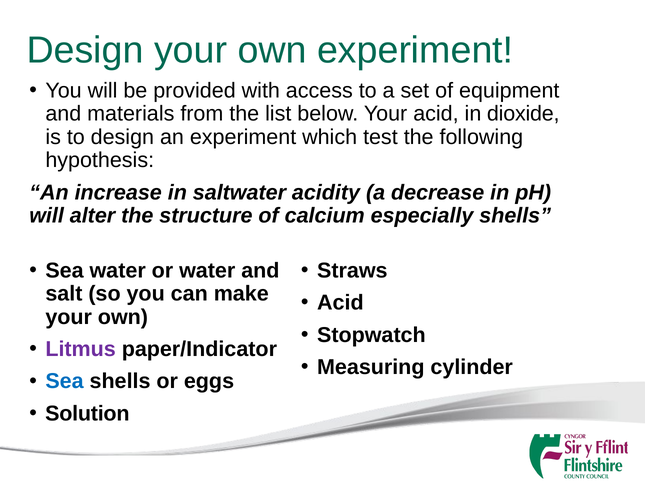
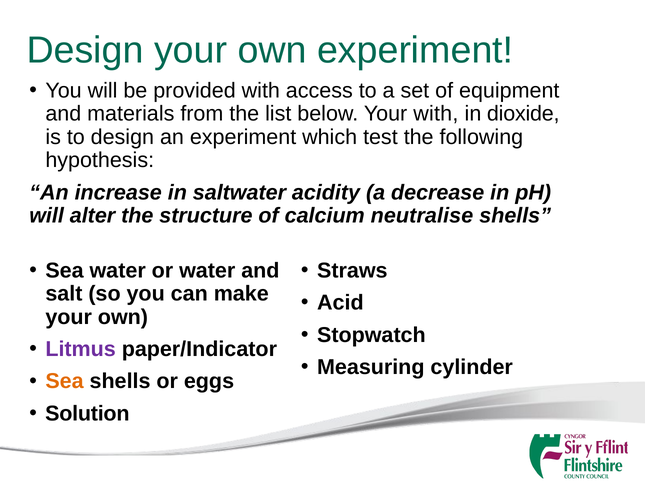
Your acid: acid -> with (436, 114)
especially: especially -> neutralise (422, 216)
Sea colour: blue -> orange (65, 381)
